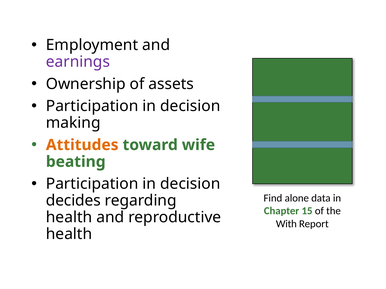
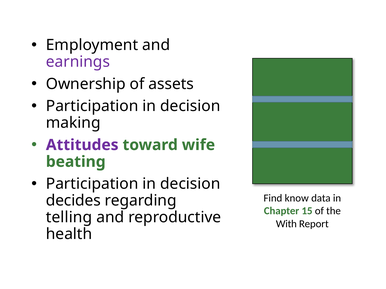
Attitudes colour: orange -> purple (82, 145)
alone: alone -> know (297, 198)
health: health -> telling (69, 218)
